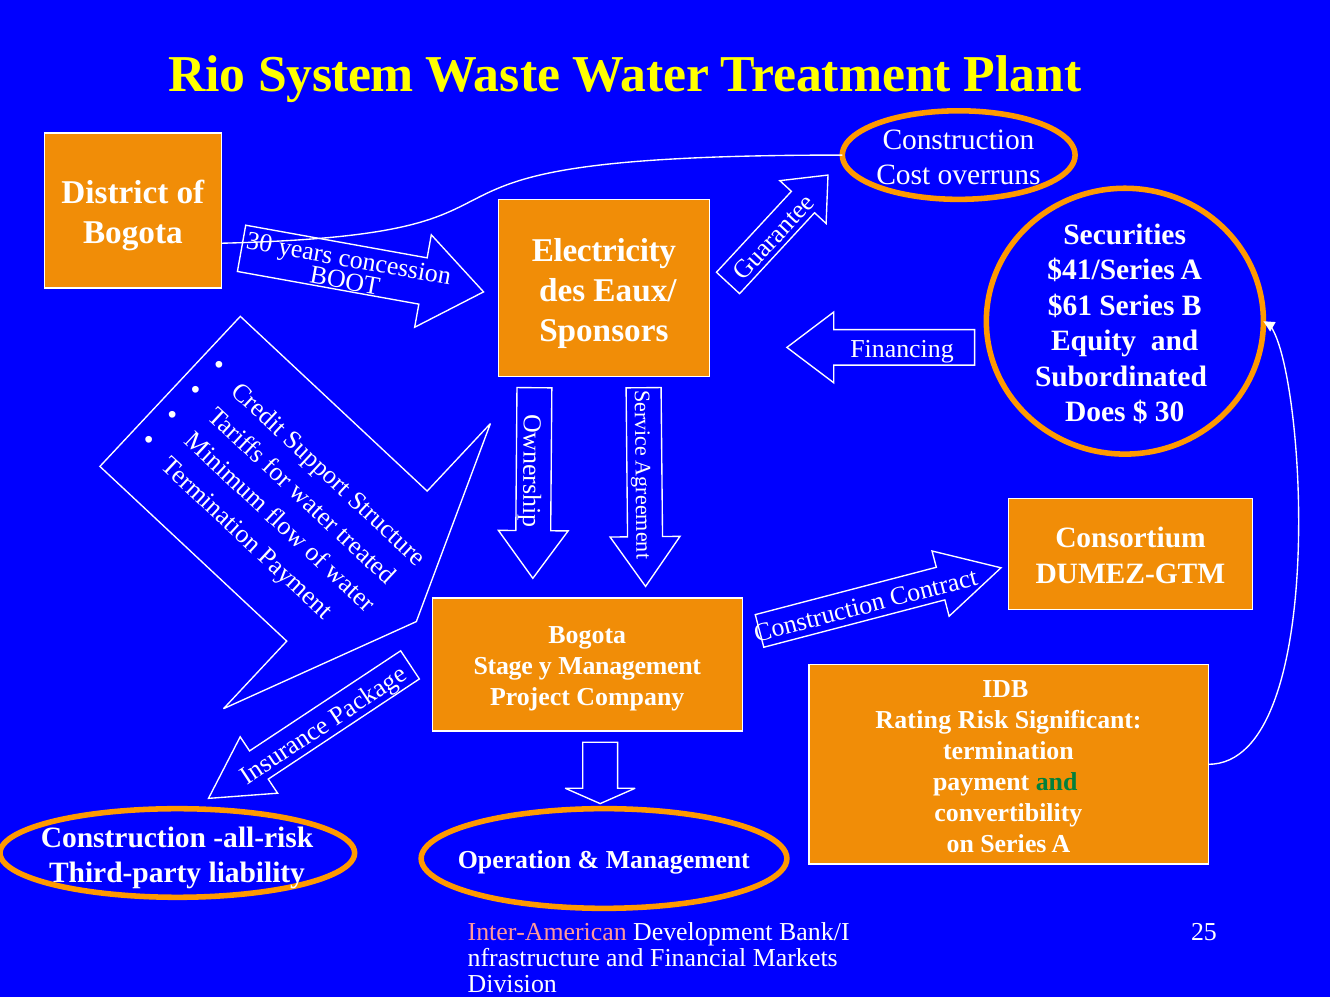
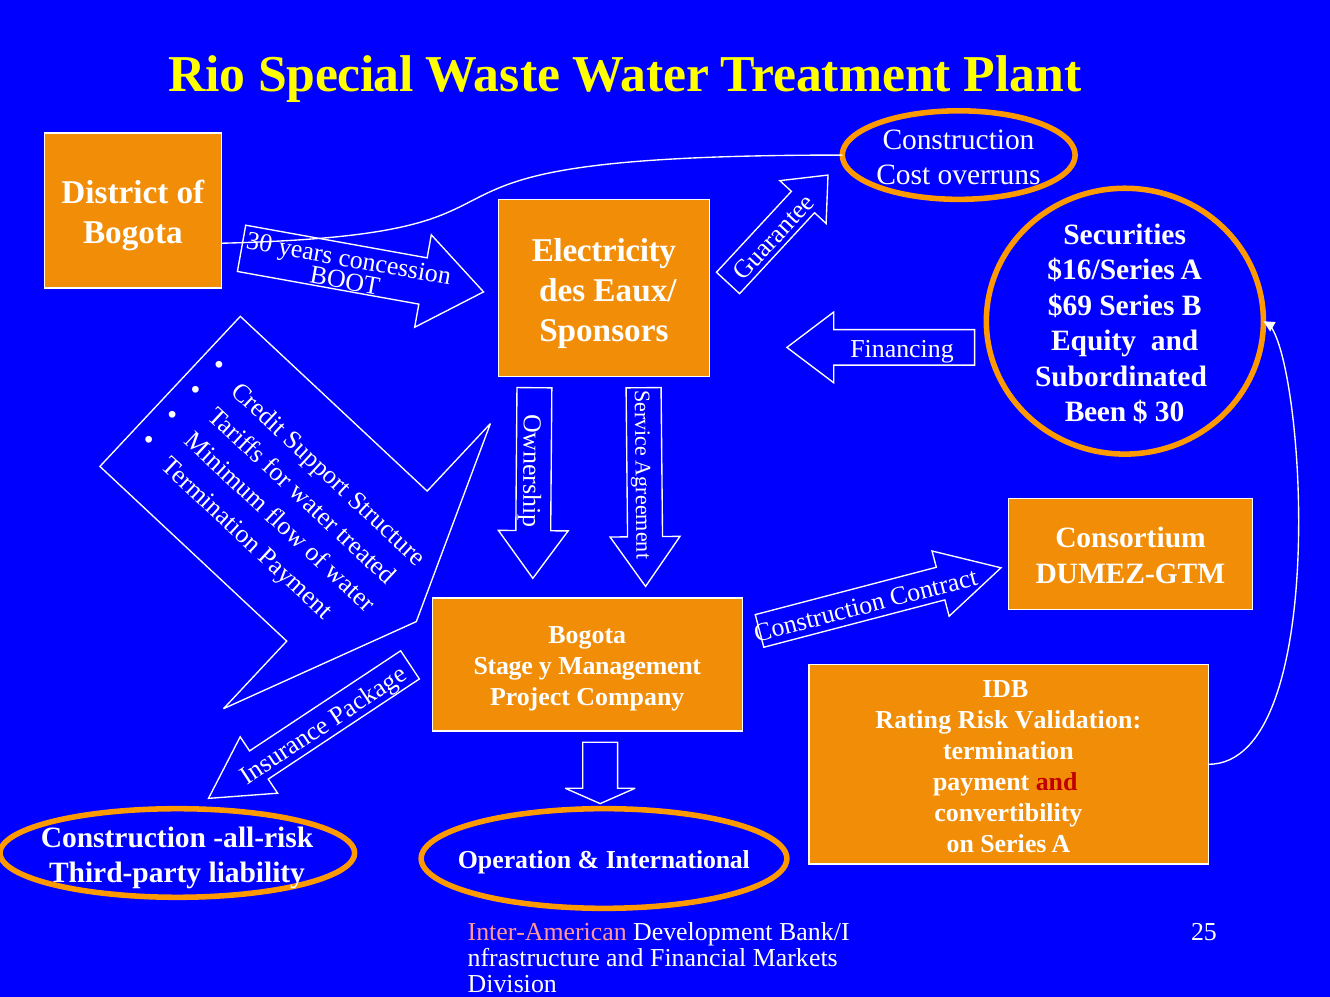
System: System -> Special (336, 74)
$41/Series: $41/Series -> $16/Series (1111, 270)
$61: $61 -> $69 (1070, 306)
Does: Does -> Been (1096, 412)
Significant: Significant -> Validation (1078, 720)
and colour: green -> red (1057, 782)
Management: Management -> International (678, 861)
